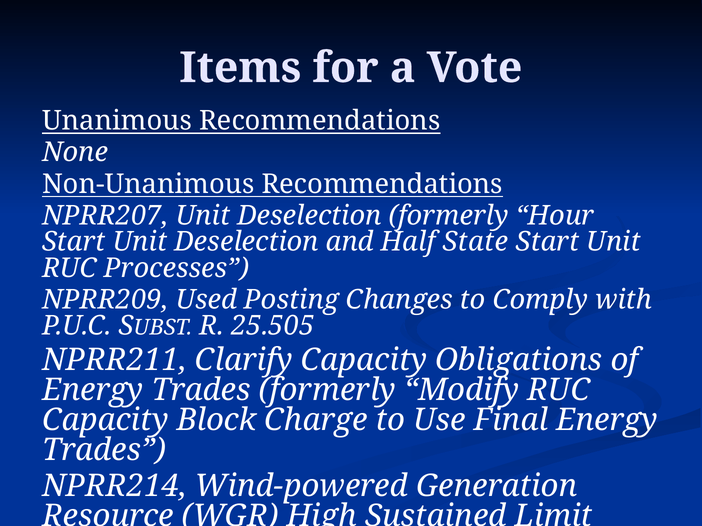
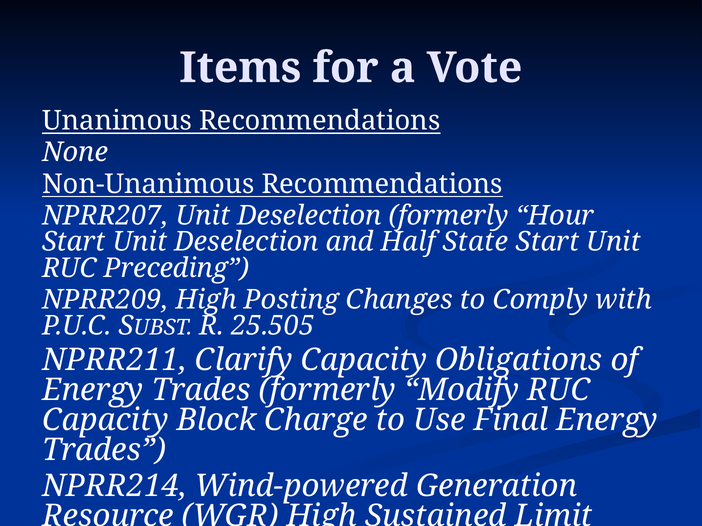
Processes: Processes -> Preceding (177, 268)
NPRR209 Used: Used -> High (206, 300)
